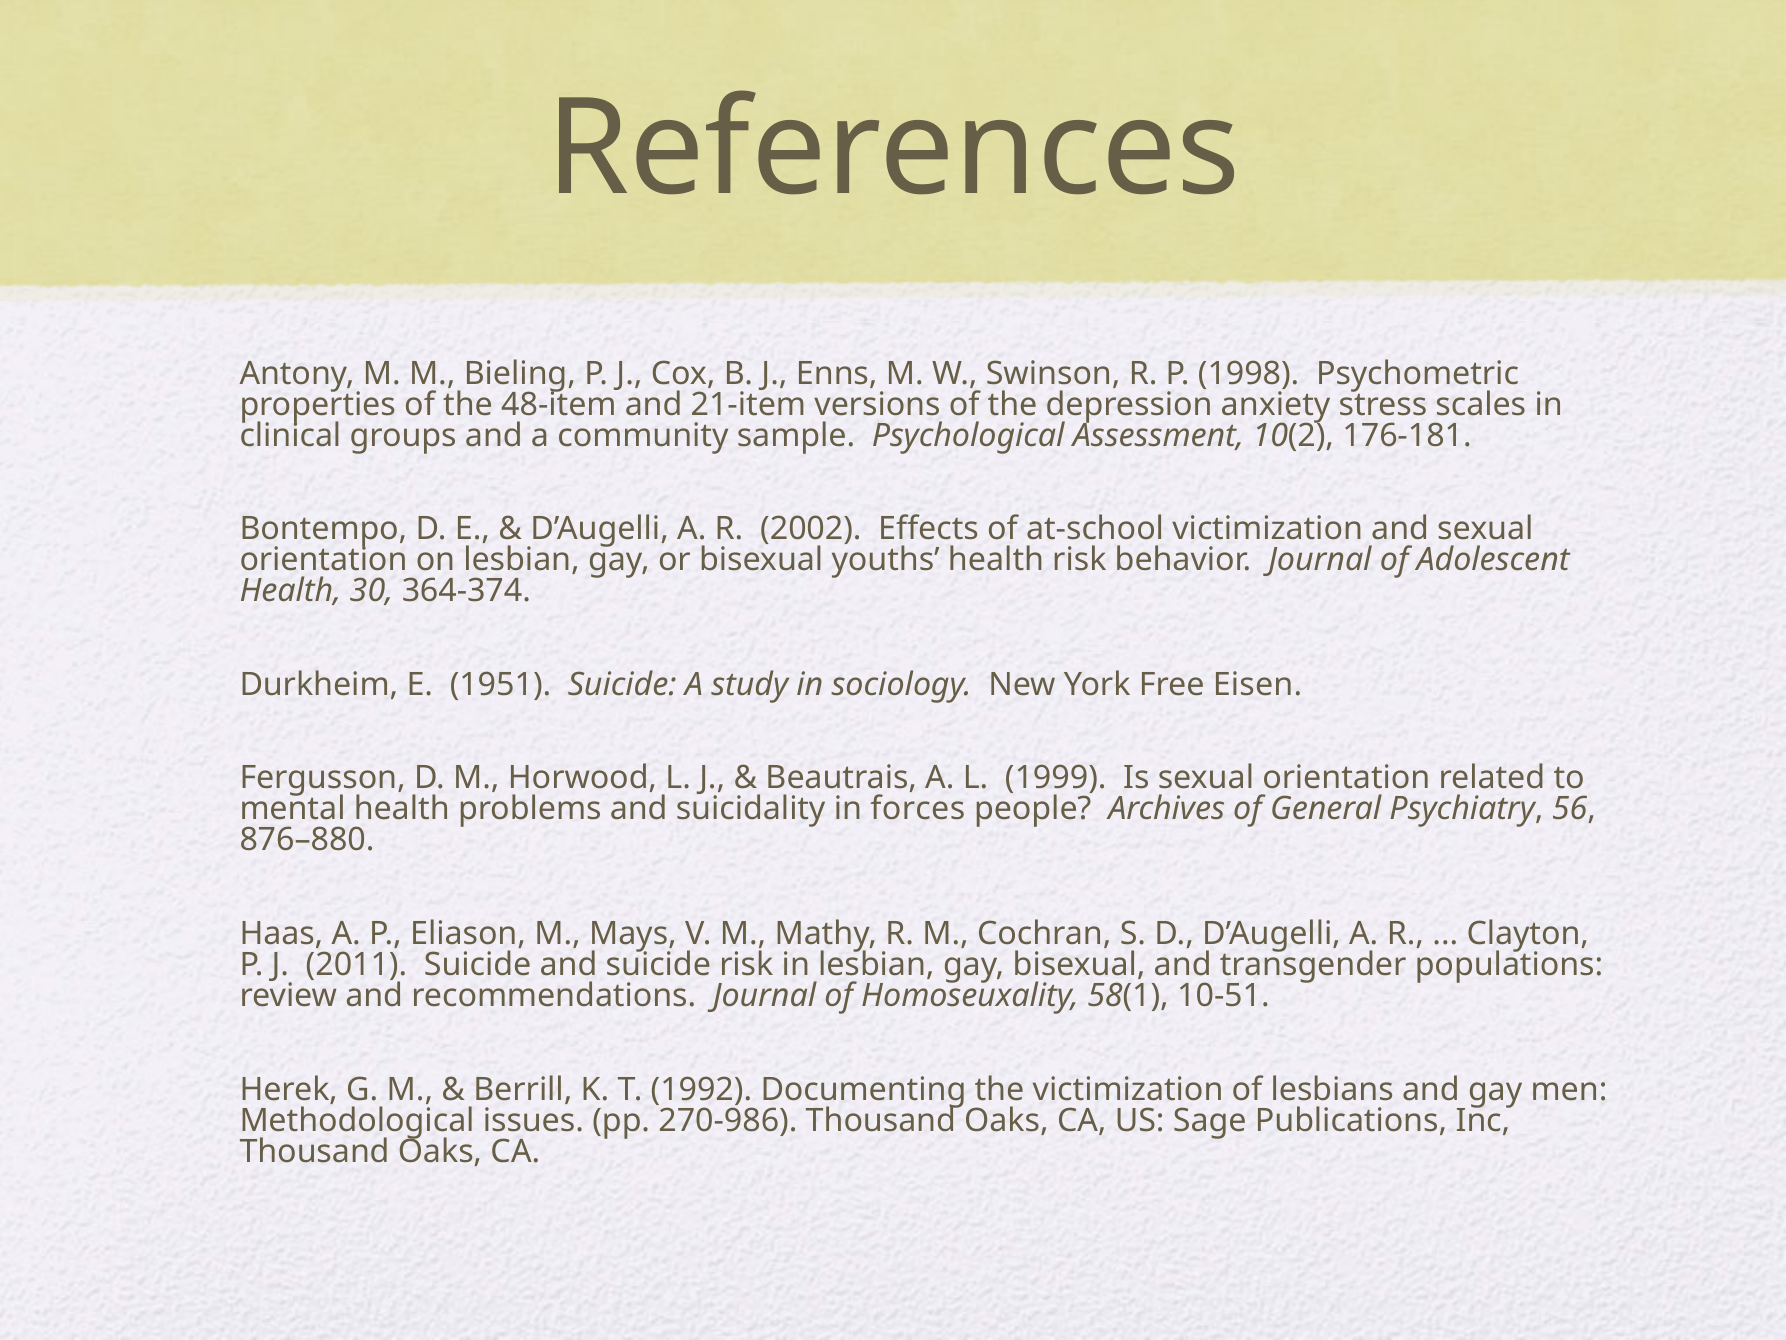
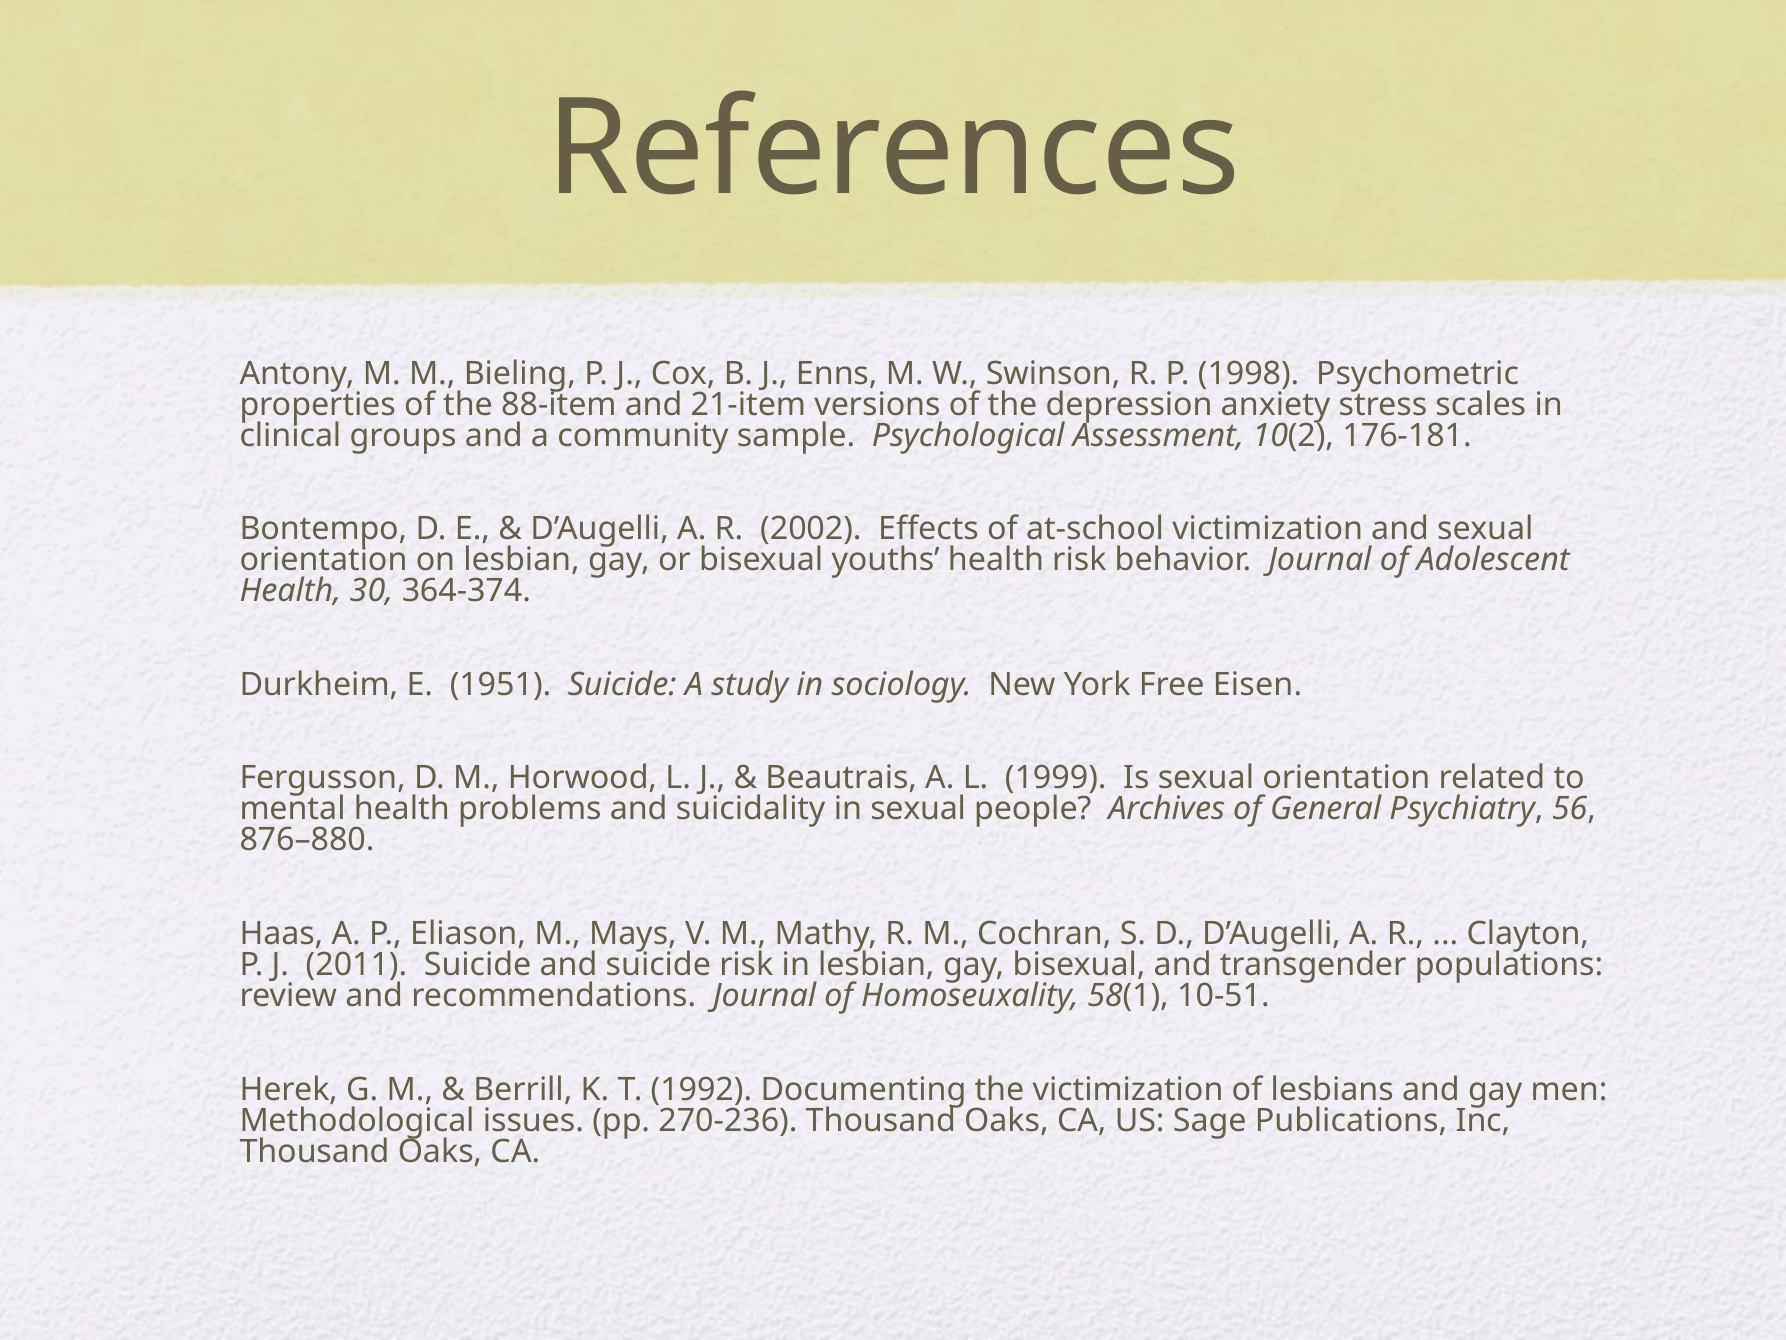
48-item: 48-item -> 88-item (559, 404)
in forces: forces -> sexual (918, 809)
270-986: 270-986 -> 270-236 (728, 1120)
